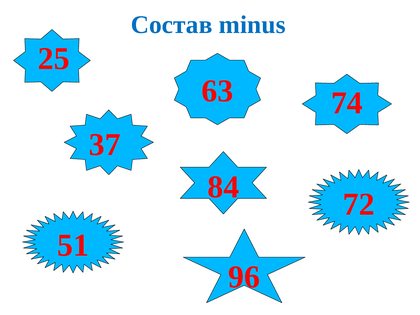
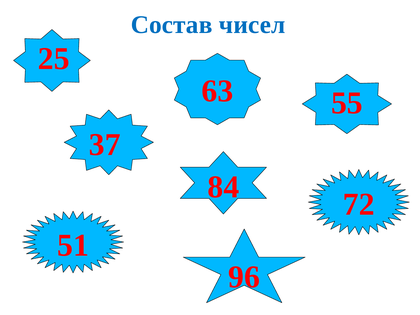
minus: minus -> чисел (252, 25)
74: 74 -> 55 (347, 103)
